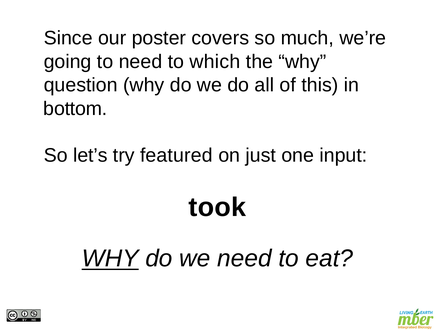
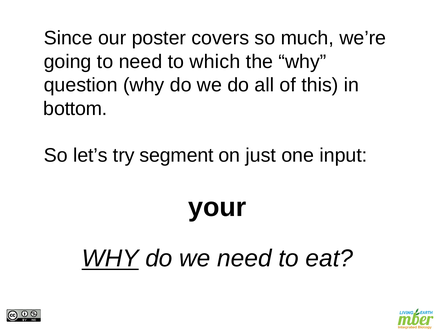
featured: featured -> segment (177, 156)
took: took -> your (217, 207)
